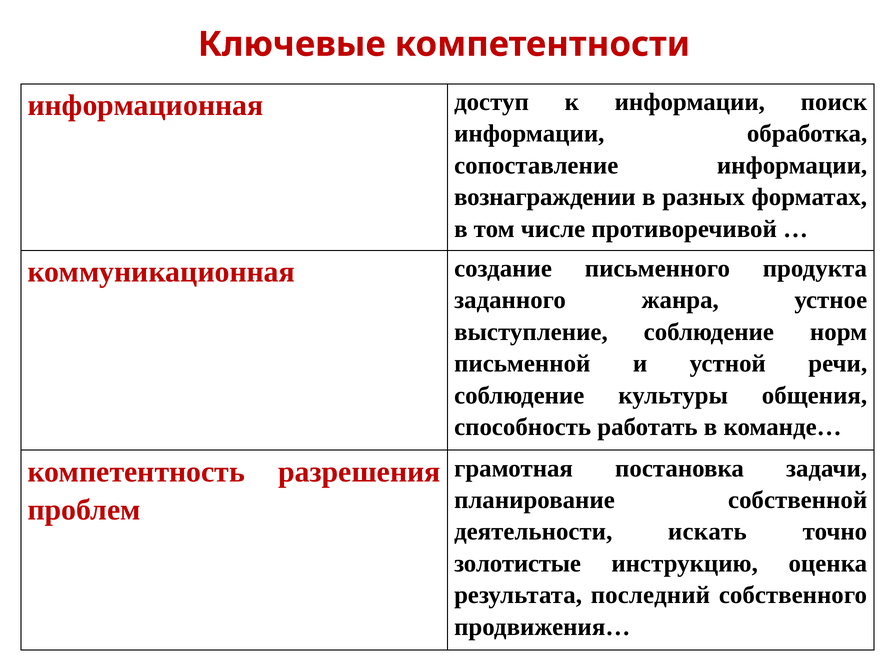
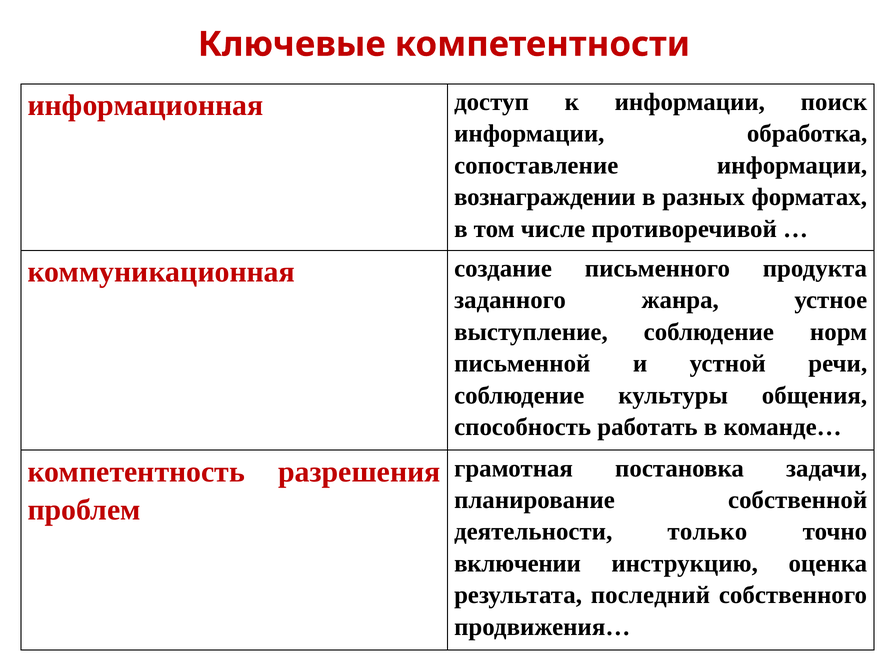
искать: искать -> только (707, 532)
золотистые: золотистые -> включении (518, 564)
